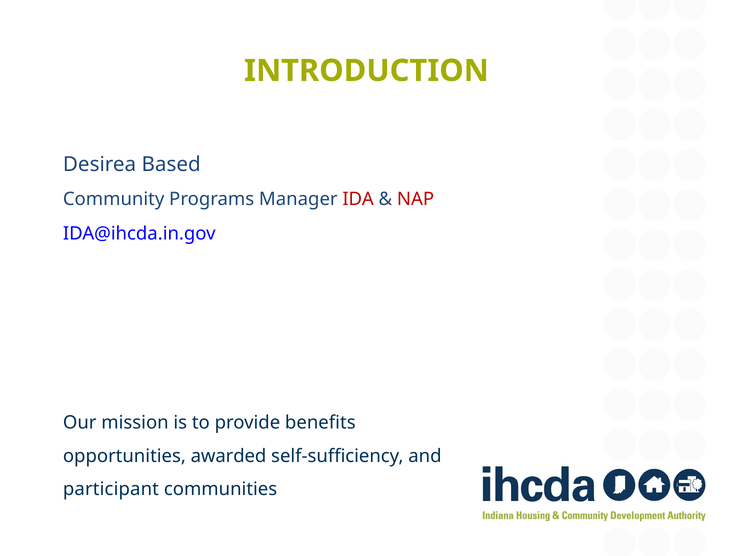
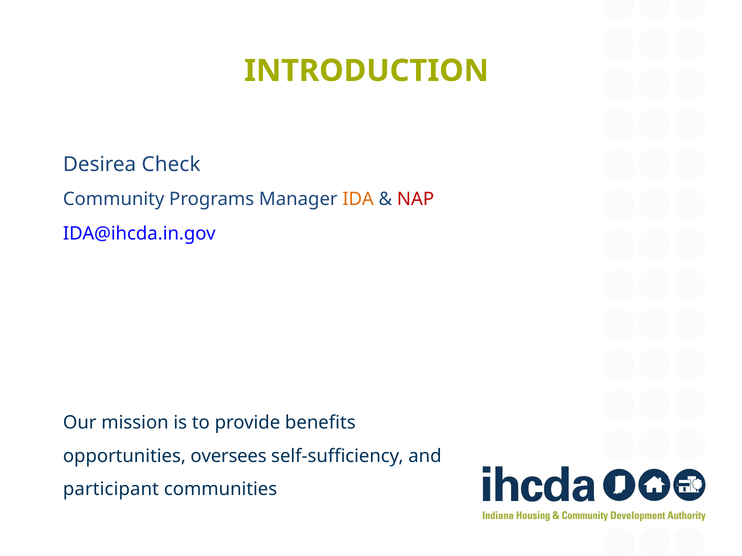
Based: Based -> Check (171, 165)
IDA colour: red -> orange (358, 199)
awarded: awarded -> oversees (229, 456)
